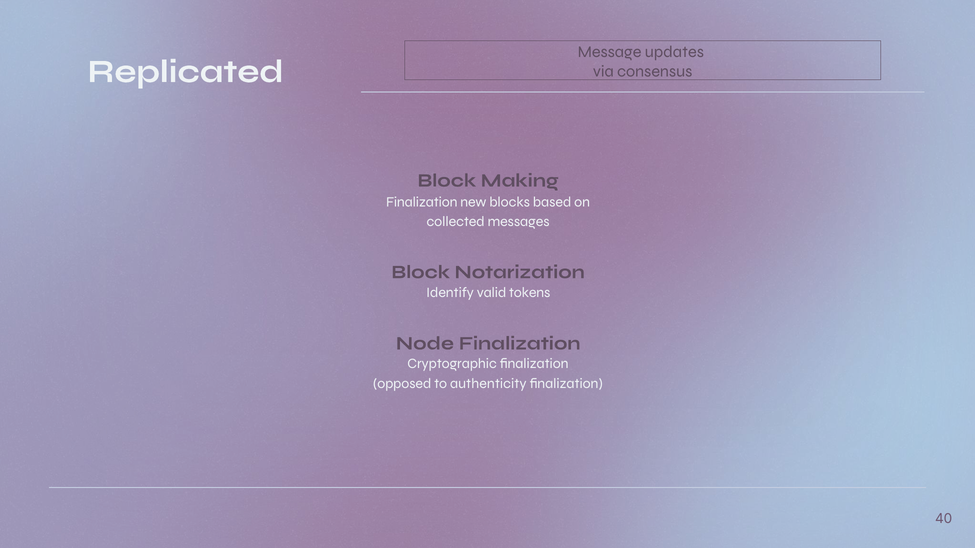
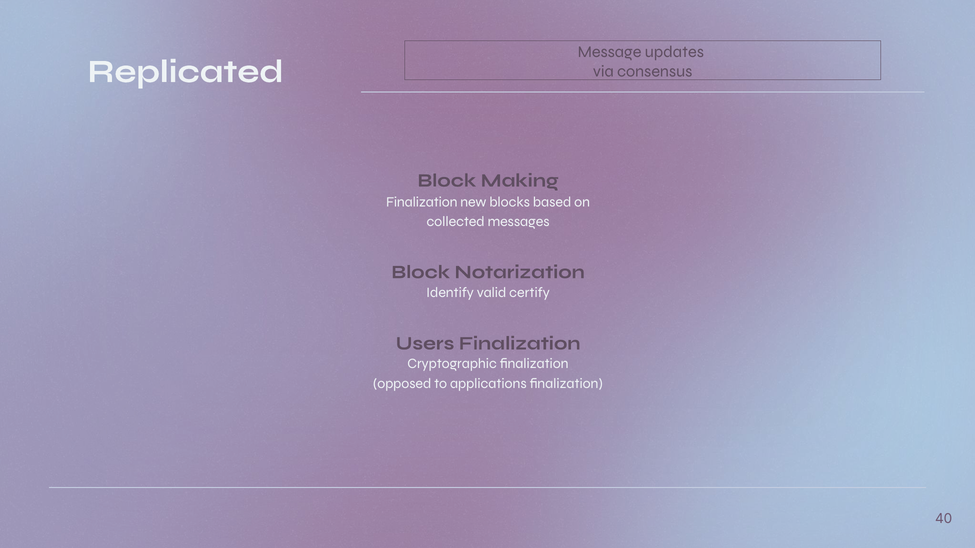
tokens: tokens -> certify (530, 293)
Node: Node -> Users (425, 343)
authenticity: authenticity -> applications (488, 384)
